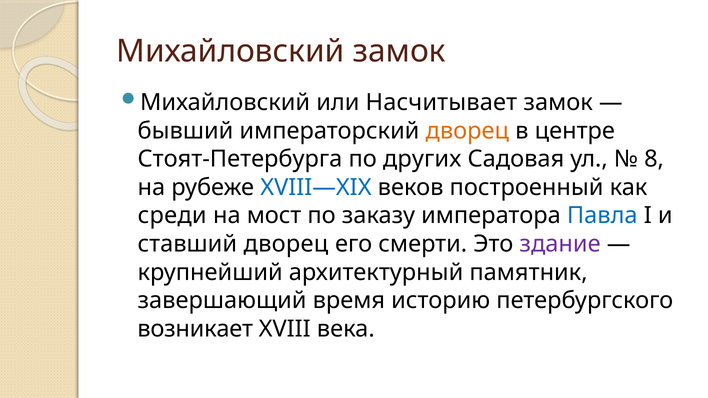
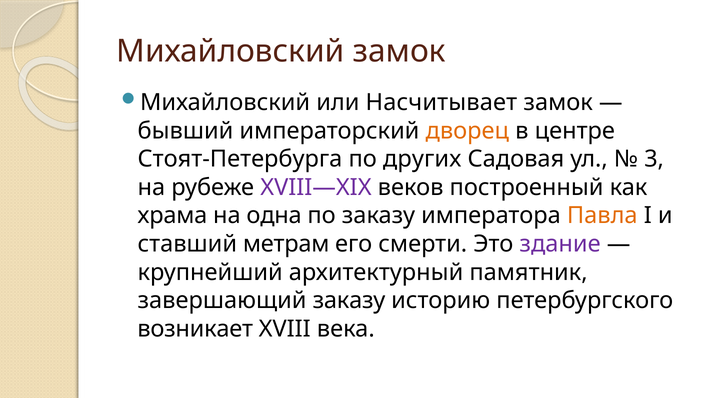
8: 8 -> 3 (654, 159)
XVIII—XIX colour: blue -> purple (316, 187)
среди: среди -> храма (172, 216)
мост: мост -> одна (274, 216)
Павла colour: blue -> orange (602, 216)
ставший дворец: дворец -> метрам (286, 244)
завершающий время: время -> заказу (349, 301)
